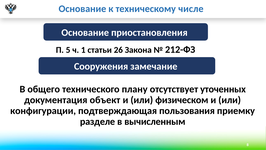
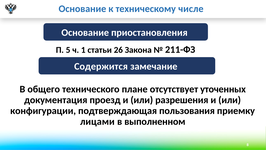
212-ФЗ: 212-ФЗ -> 211-ФЗ (180, 49)
Сооружения: Сооружения -> Содержится (101, 66)
плану: плану -> плане (135, 89)
объект: объект -> проезд (105, 100)
физическом: физическом -> разрешения (182, 100)
разделе: разделе -> лицами (97, 121)
вычисленным: вычисленным -> выполненном (155, 121)
